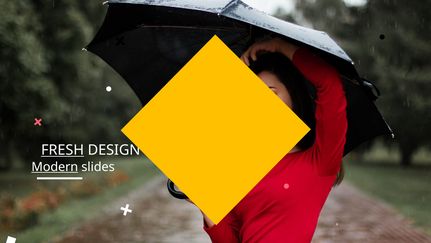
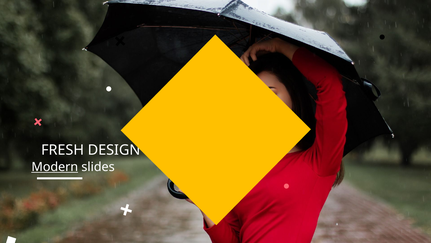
FRESH underline: present -> none (63, 150)
